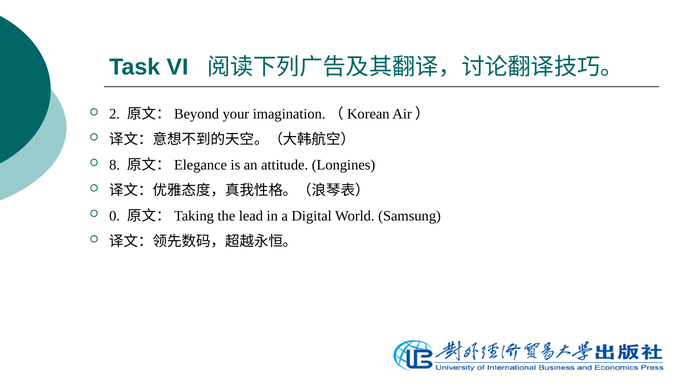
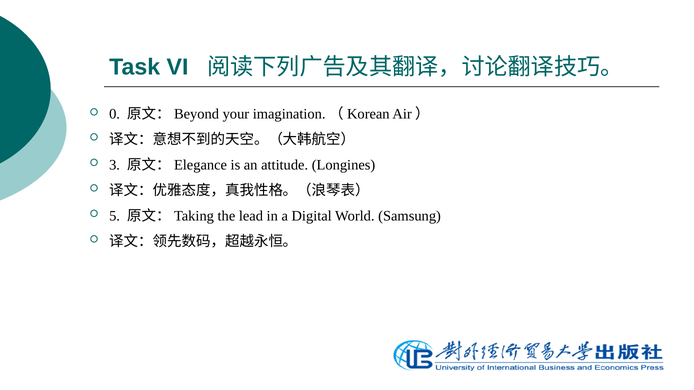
2: 2 -> 0 (115, 114)
8: 8 -> 3 (115, 165)
0: 0 -> 5 (115, 216)
